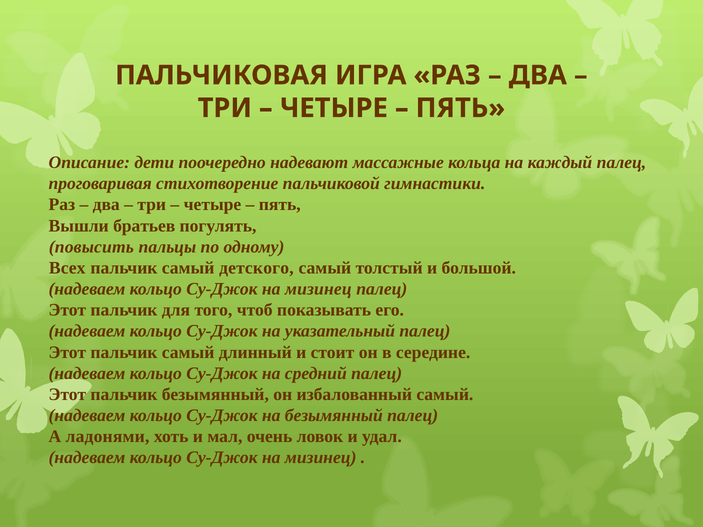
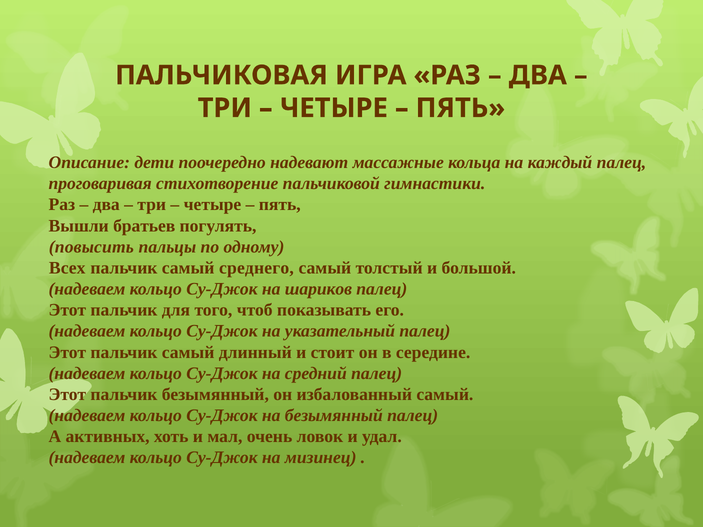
детского: детского -> среднего (256, 268)
мизинец: мизинец -> шариков (318, 289)
ладонями: ладонями -> активных (108, 437)
